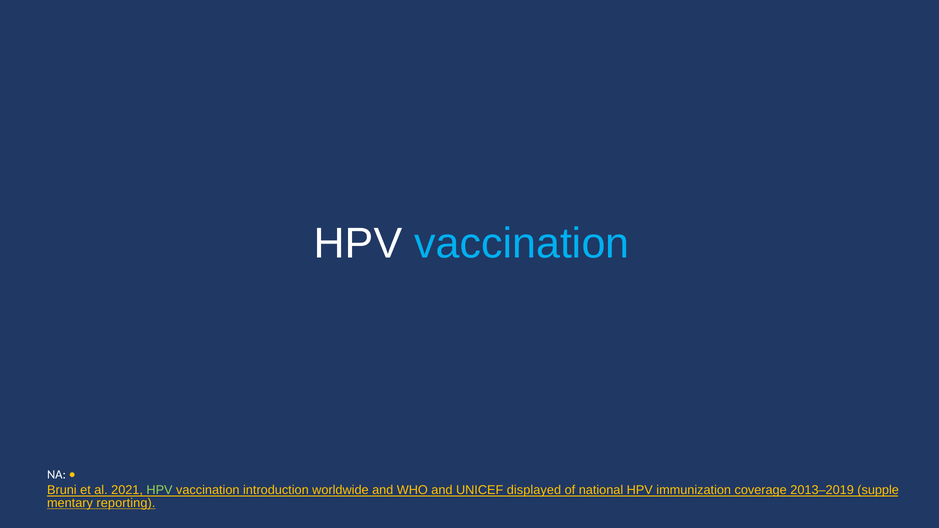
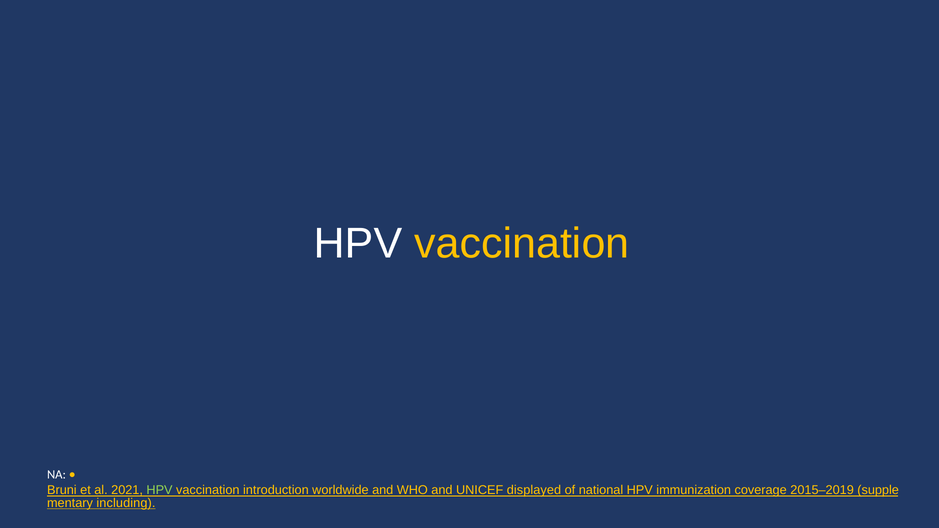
vaccination colour: light blue -> yellow (522, 244)
2013–2019: 2013–2019 -> 2015–2019 (822, 490)
reporting: reporting -> including (126, 503)
